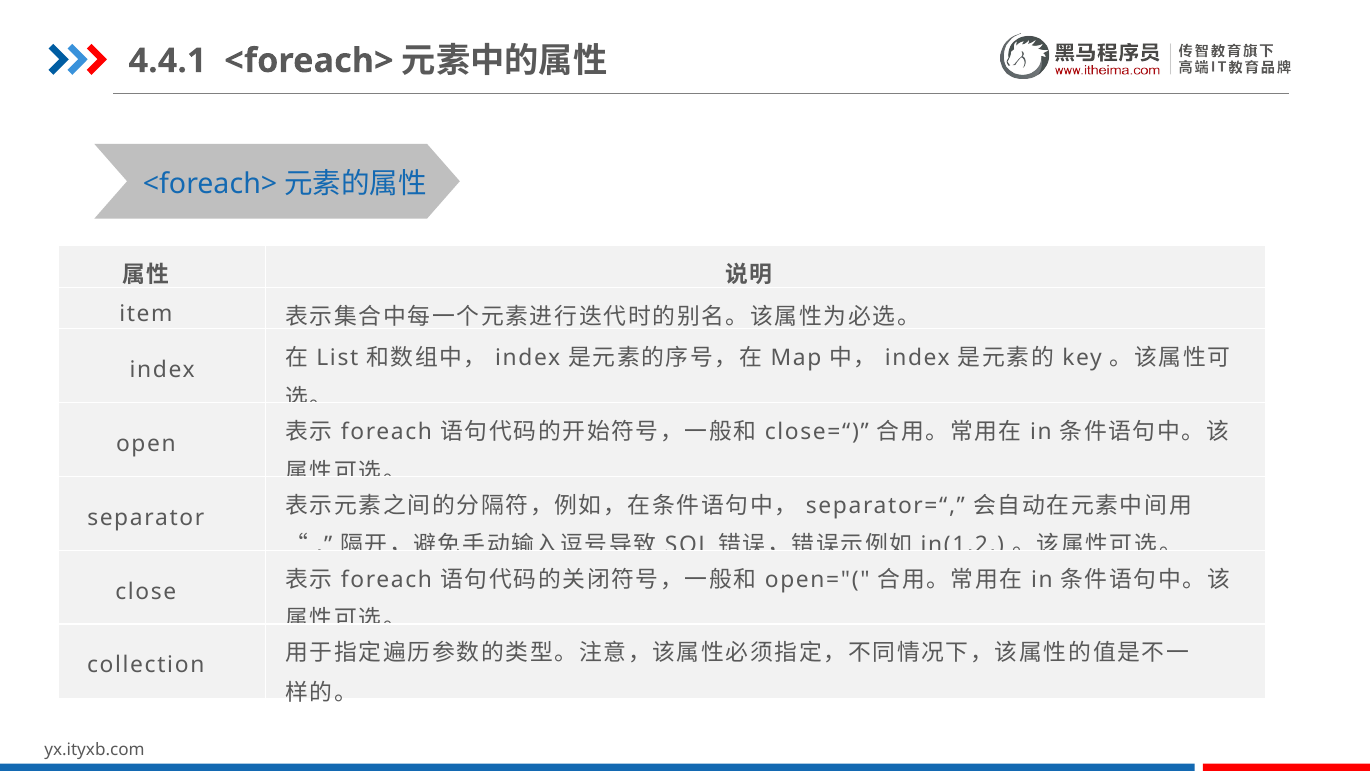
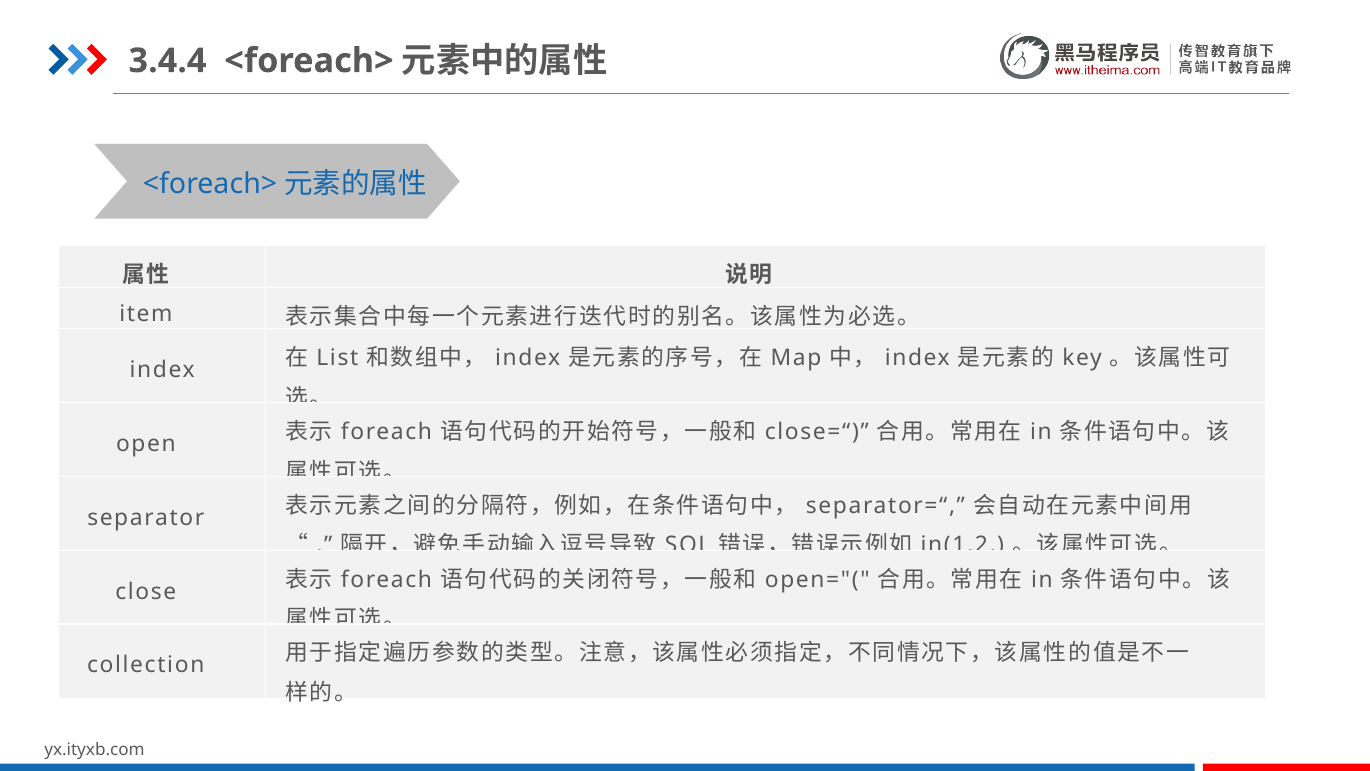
4.4.1: 4.4.1 -> 3.4.4 (168, 61)
